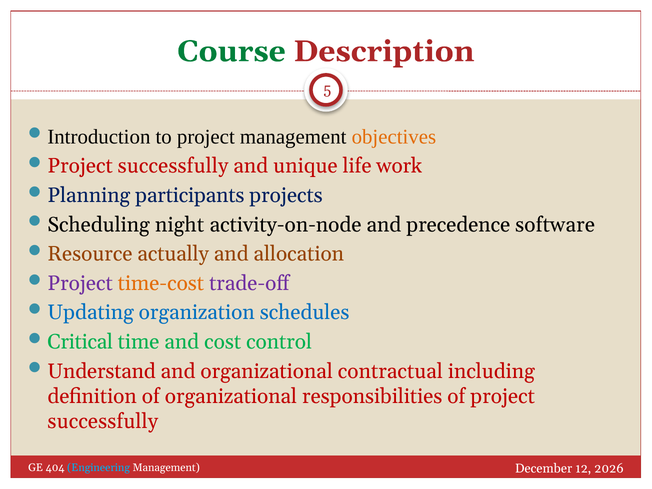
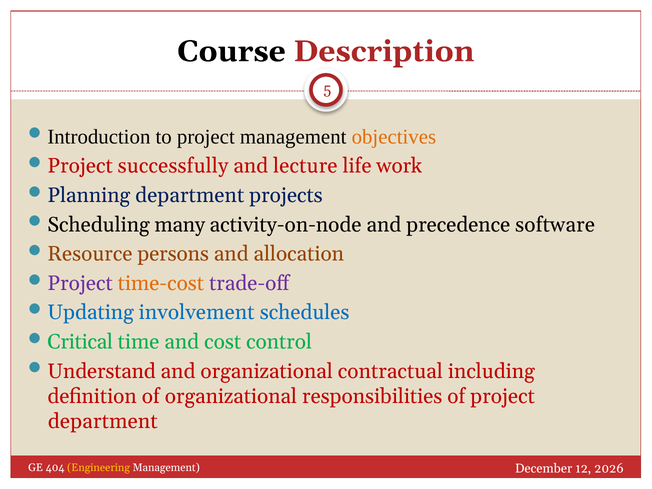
Course colour: green -> black (231, 51)
unique: unique -> lecture (305, 166)
Planning participants: participants -> department (190, 195)
night: night -> many (180, 225)
actually: actually -> persons (173, 254)
organization: organization -> involvement (197, 313)
successfully: successfully -> department (103, 421)
Engineering colour: light blue -> yellow (99, 468)
